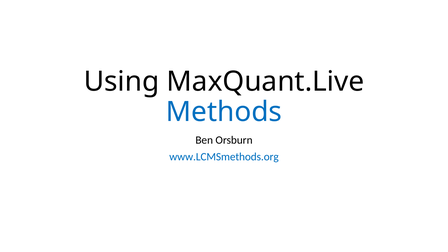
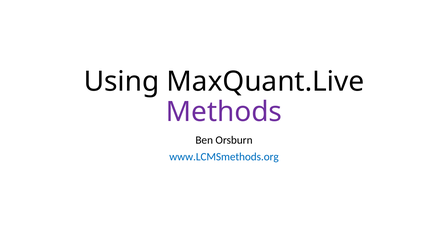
Methods colour: blue -> purple (224, 112)
